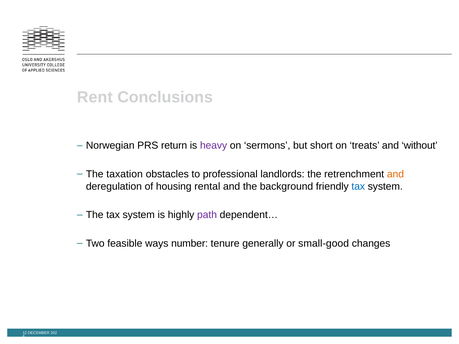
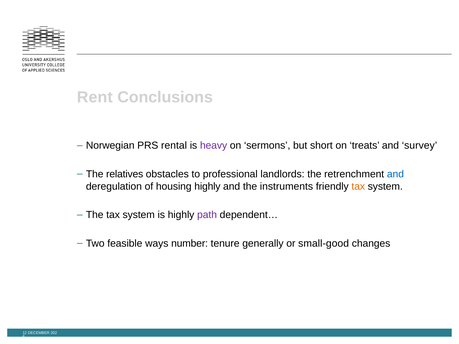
return: return -> rental (174, 146)
without: without -> survey (419, 146)
taxation: taxation -> relatives (125, 174)
and colour: orange -> blue (395, 174)
housing rental: rental -> highly (207, 187)
background: background -> instruments (286, 187)
tax colour: blue -> orange (358, 187)
